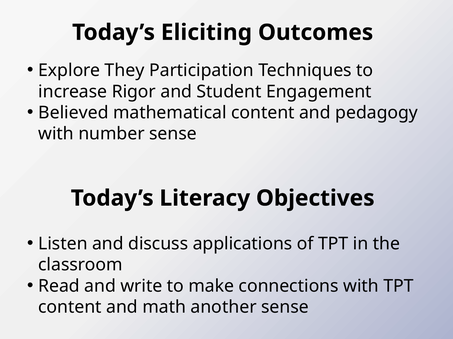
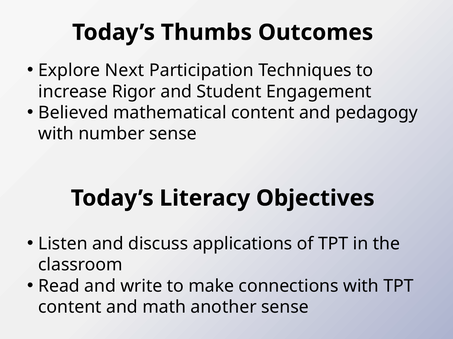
Eliciting: Eliciting -> Thumbs (206, 32)
They: They -> Next (125, 71)
